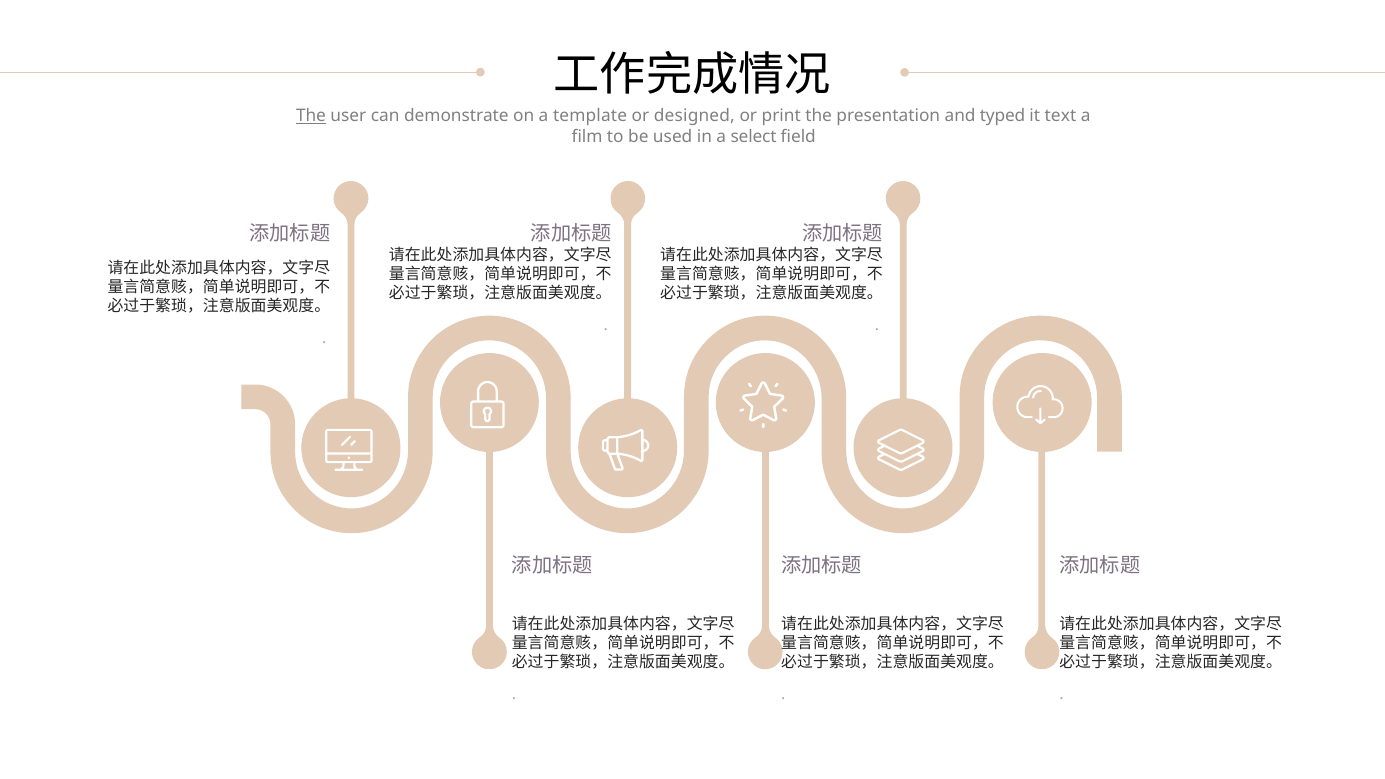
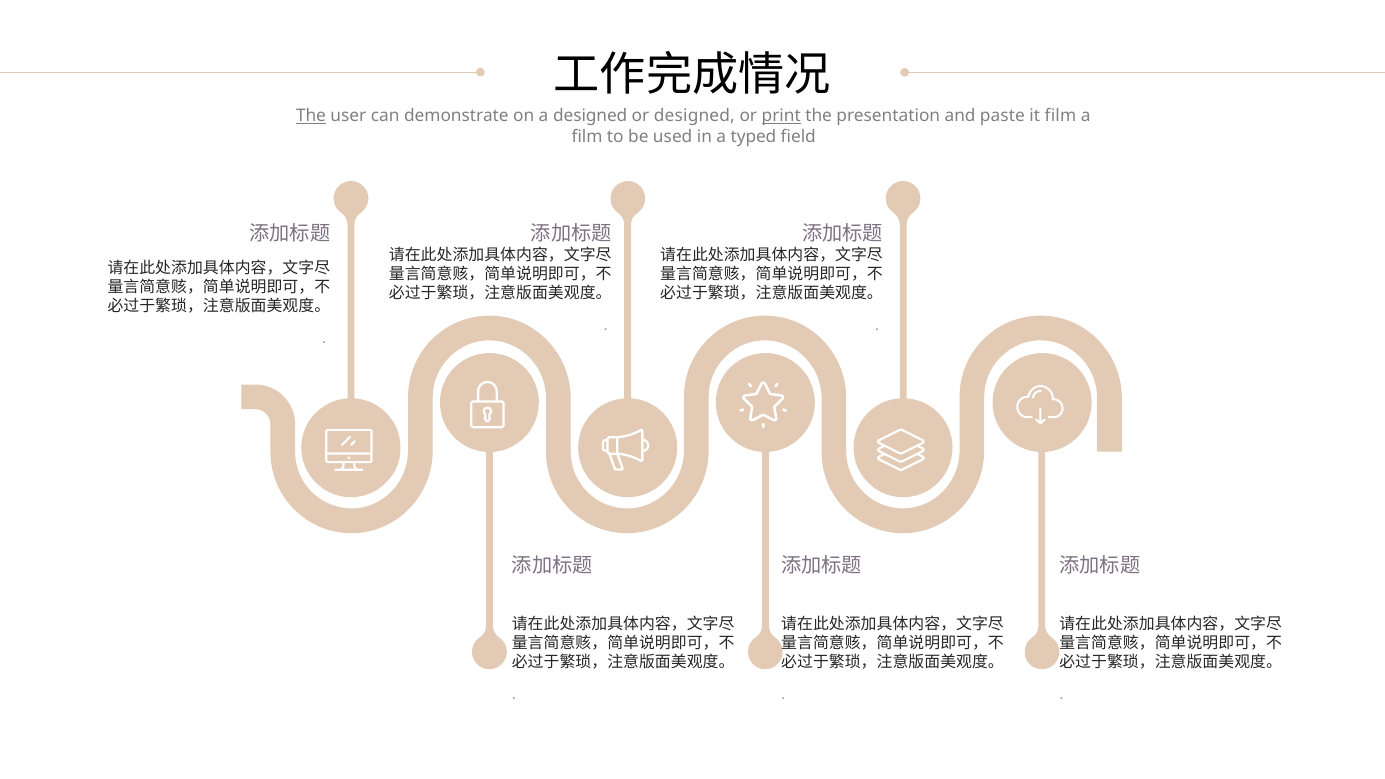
a template: template -> designed (590, 116)
print underline: none -> present (781, 116)
typed: typed -> paste (1002, 116)
it text: text -> film (1060, 116)
select: select -> typed (754, 137)
